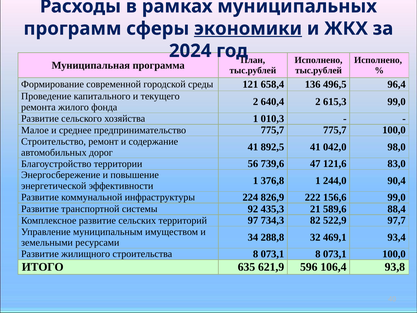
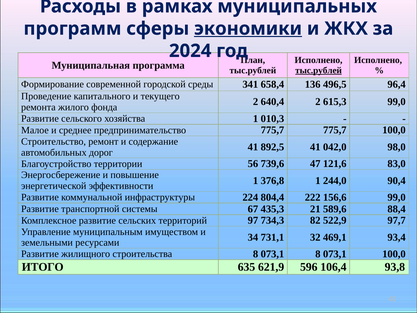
тыс.рублей underline: none -> present (319, 70)
121: 121 -> 341 (250, 84)
826,9: 826,9 -> 804,4 (272, 197)
92: 92 -> 67 (253, 209)
288,8: 288,8 -> 731,1 (272, 237)
